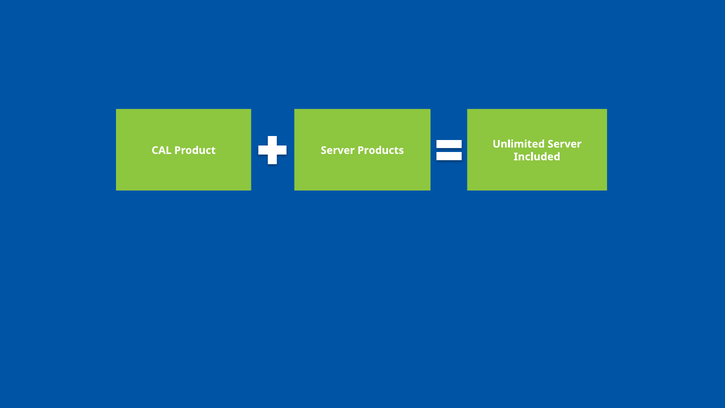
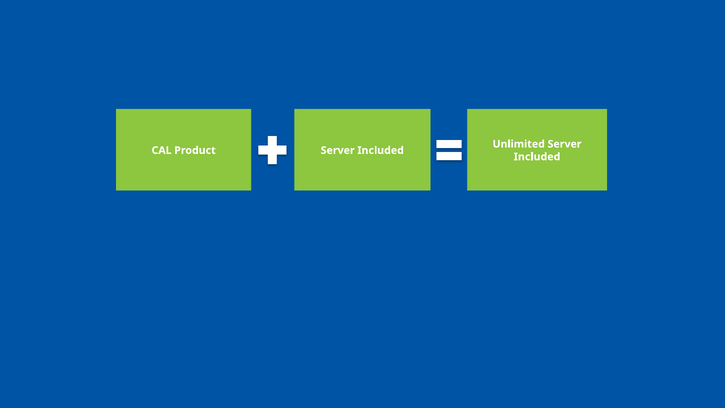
Product Server Products: Products -> Included (381, 150)
